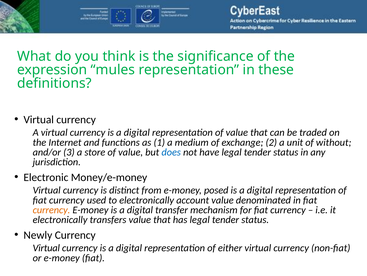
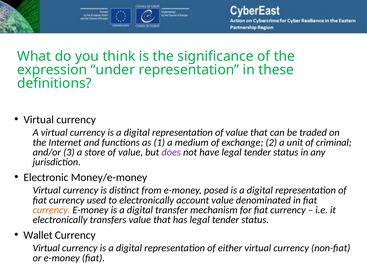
mules: mules -> under (113, 70)
without: without -> criminal (334, 142)
does colour: blue -> purple (171, 152)
Newly: Newly -> Wallet (38, 235)
